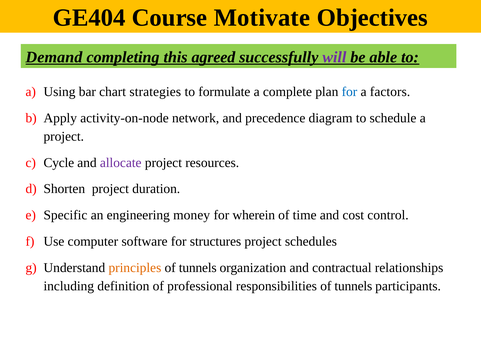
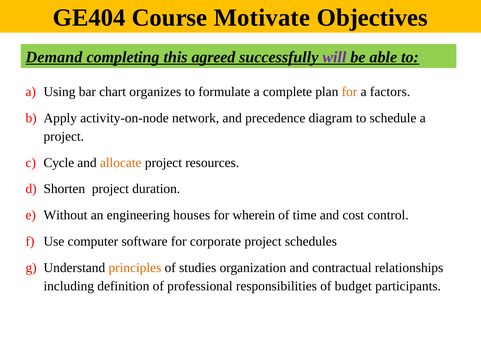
strategies: strategies -> organizes (155, 92)
for colour: blue -> orange (349, 92)
allocate colour: purple -> orange (121, 162)
Specific: Specific -> Without (65, 215)
money: money -> houses (192, 215)
structures: structures -> corporate (215, 241)
tunnels: tunnels -> studies (198, 268)
responsibilities of tunnels: tunnels -> budget (353, 286)
